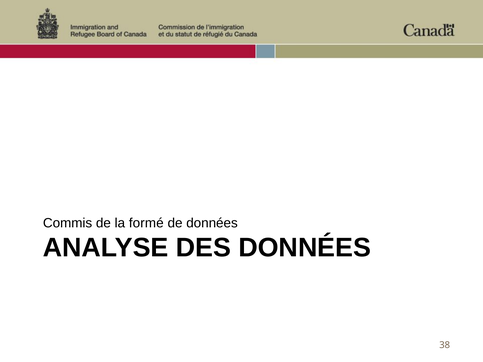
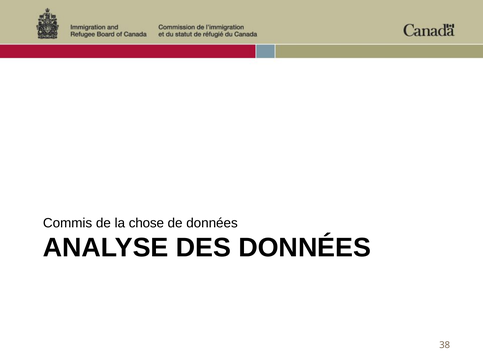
formé: formé -> chose (146, 223)
